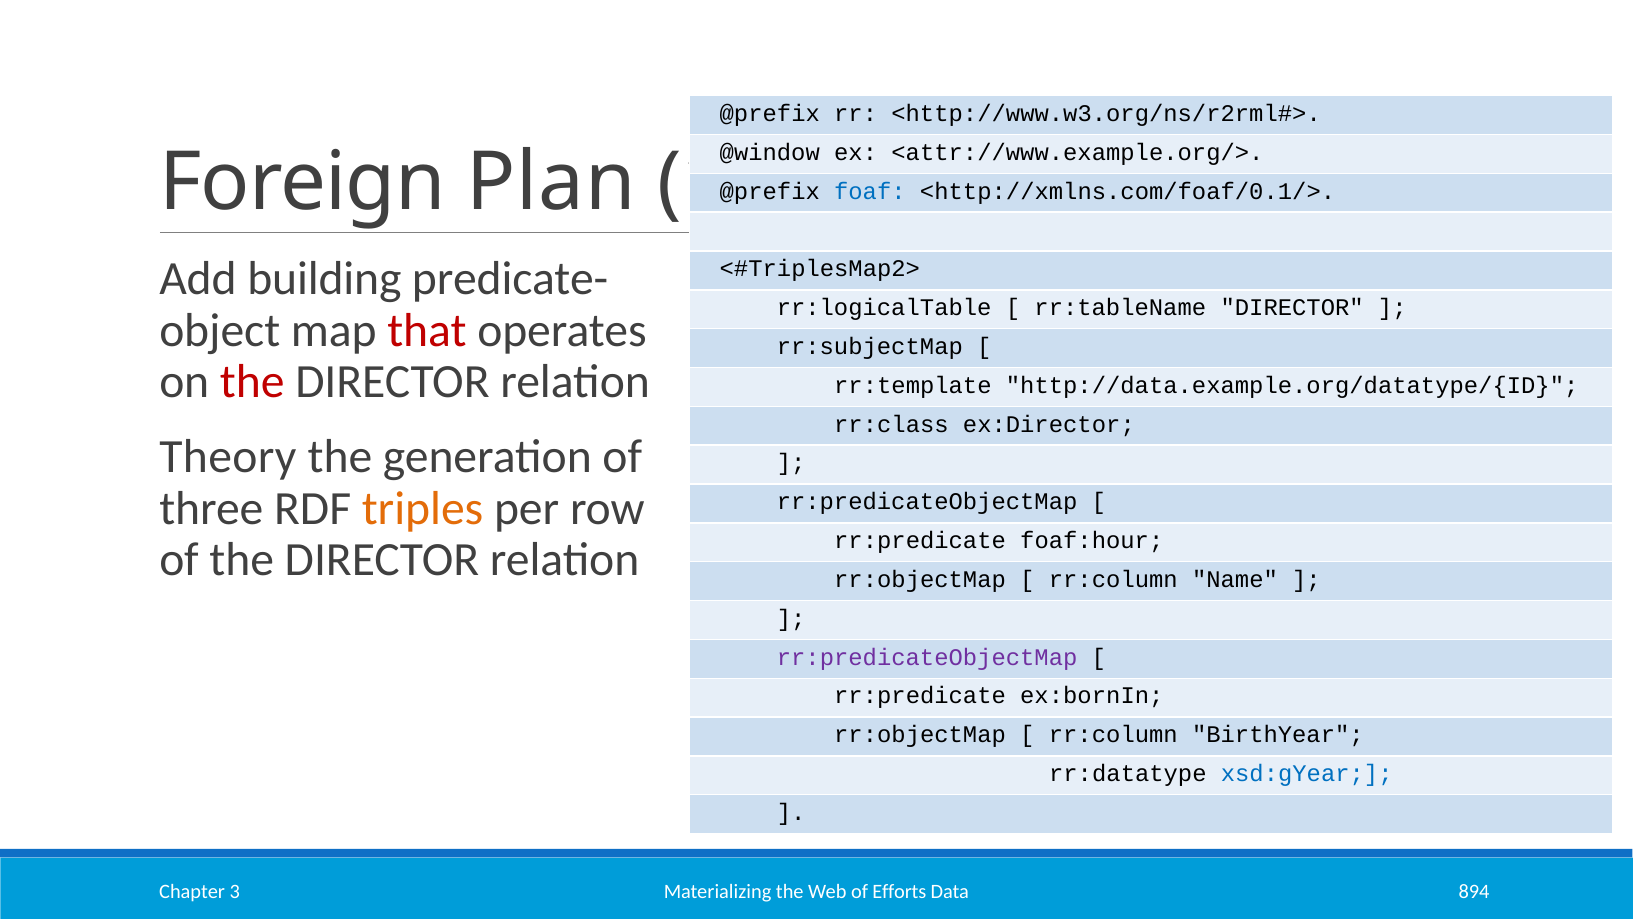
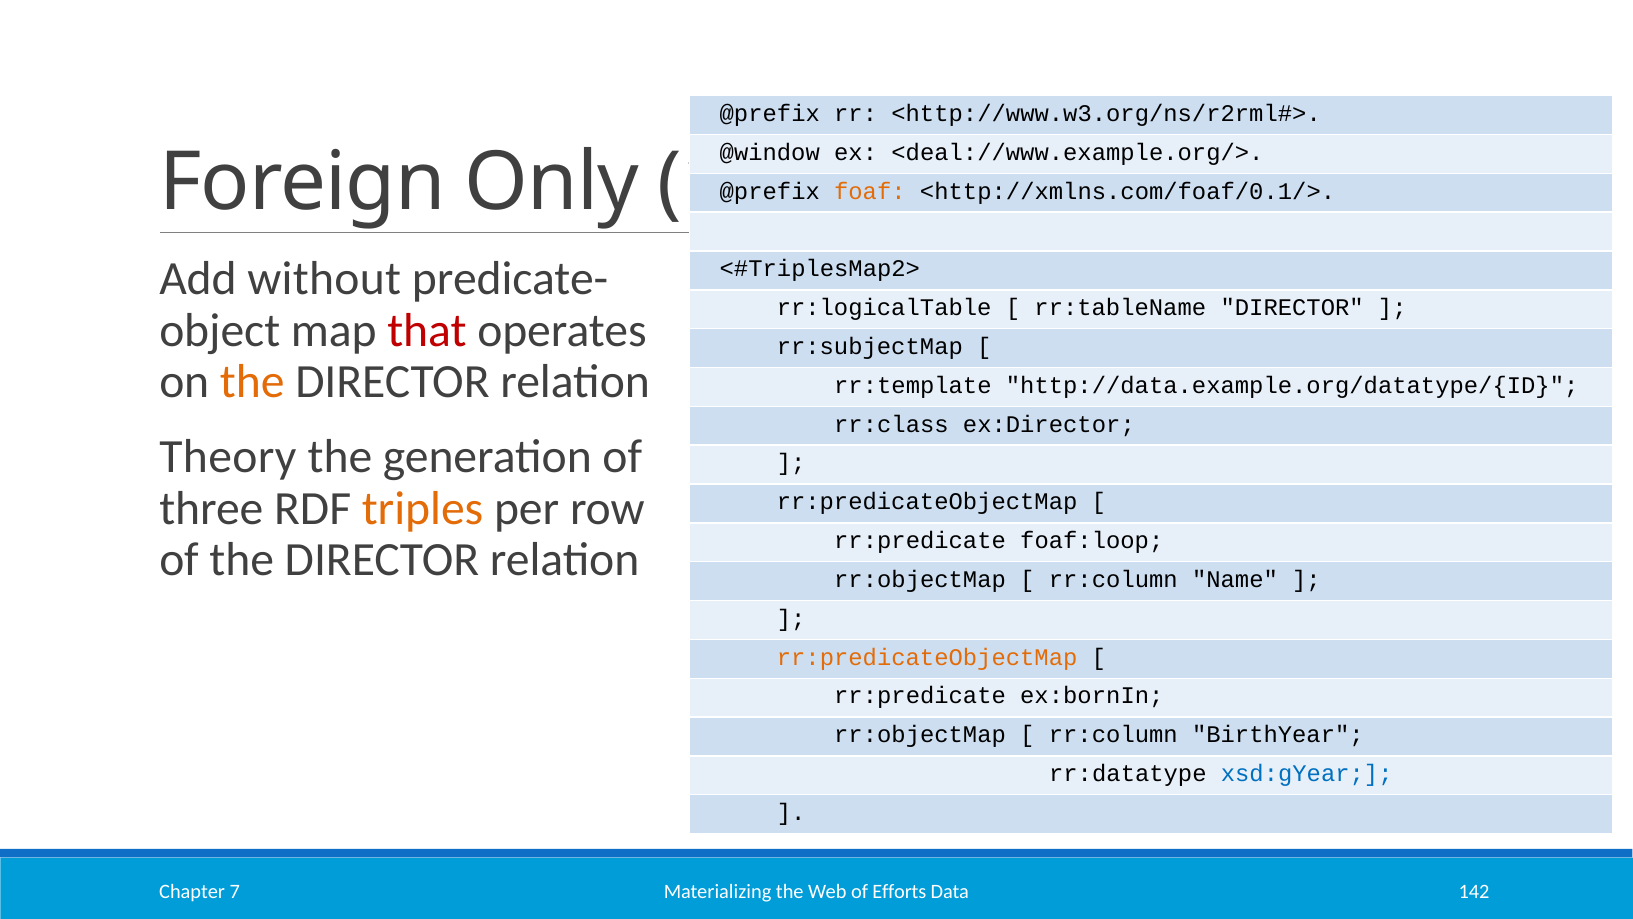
<attr://www.example.org/>: <attr://www.example.org/> -> <deal://www.example.org/> (1077, 152)
Plan: Plan -> Only (552, 183)
foaf colour: blue -> orange (870, 191)
building: building -> without (324, 279)
the colour: red -> orange (252, 382)
foaf:hour: foaf:hour -> foaf:loop (1092, 541)
rr:predicateObjectMap colour: purple -> orange (927, 657)
894: 894 -> 142 (1474, 891)
3: 3 -> 7 (235, 891)
